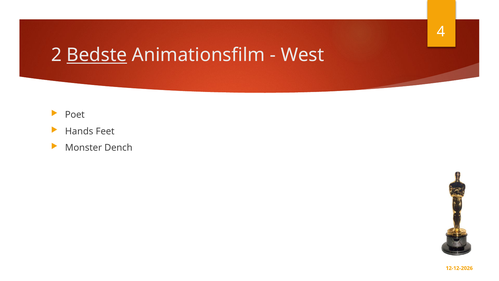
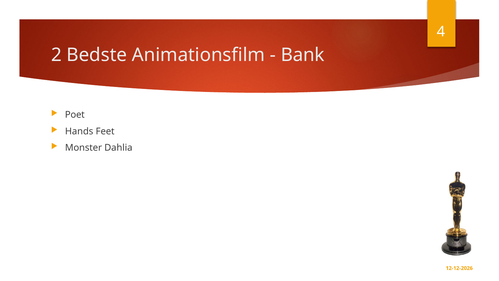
Bedste underline: present -> none (97, 55)
West: West -> Bank (303, 55)
Dench: Dench -> Dahlia (118, 148)
